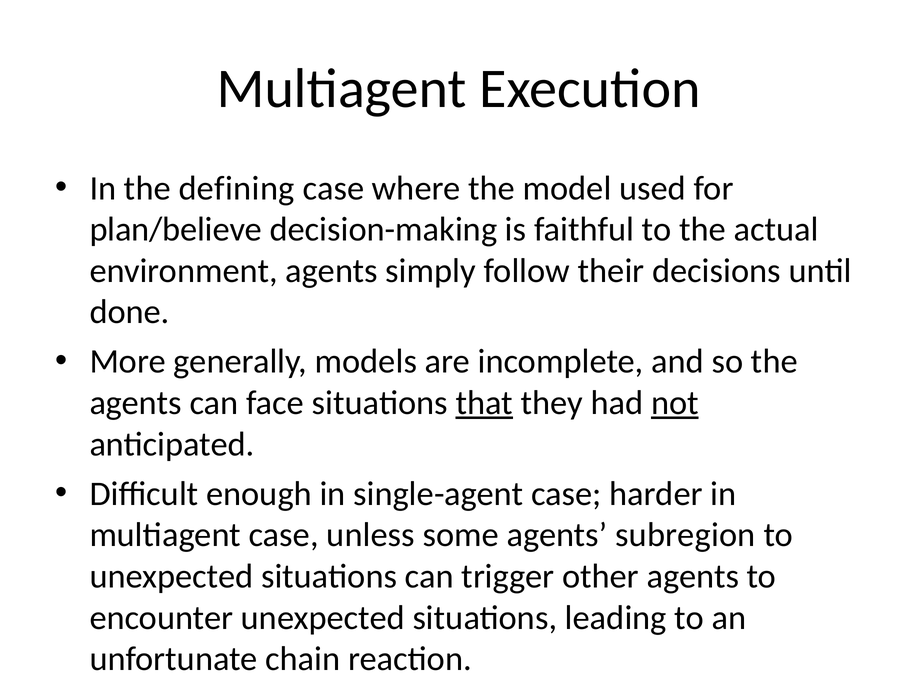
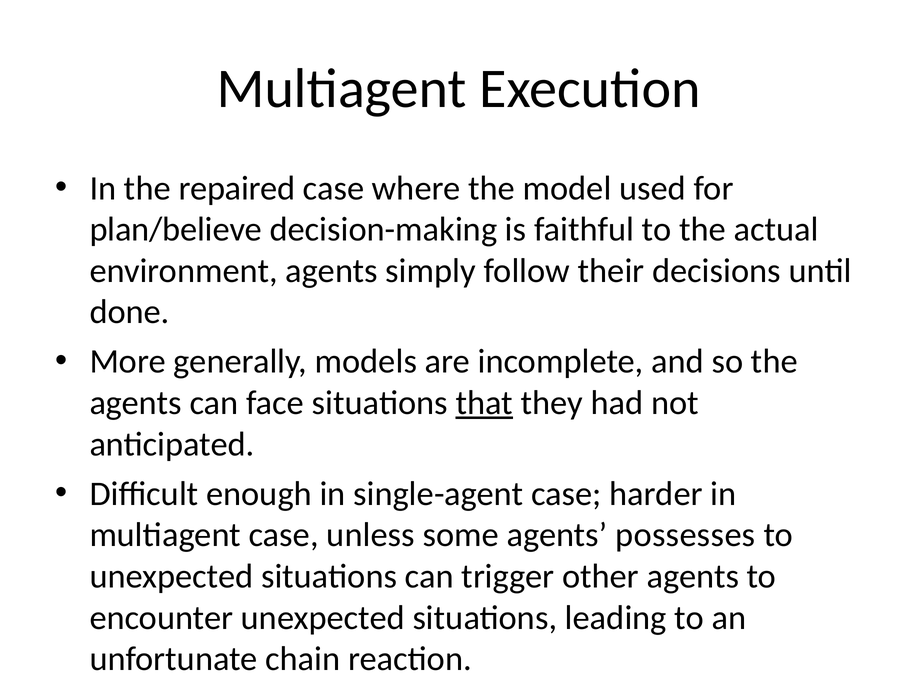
defining: defining -> repaired (237, 188)
not underline: present -> none (675, 403)
subregion: subregion -> possesses (685, 535)
